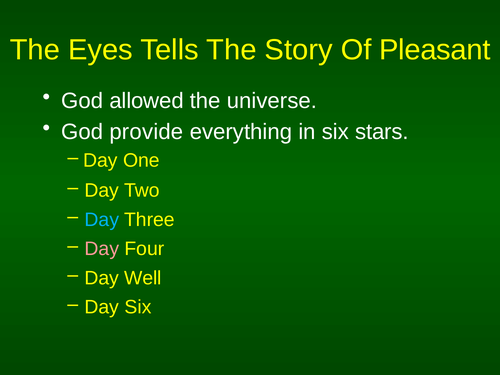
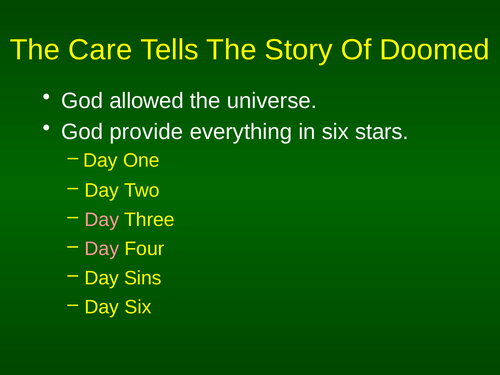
Eyes: Eyes -> Care (100, 50)
Pleasant: Pleasant -> Doomed (435, 50)
Day colour: light blue -> pink (102, 220)
Well: Well -> Sins (143, 278)
